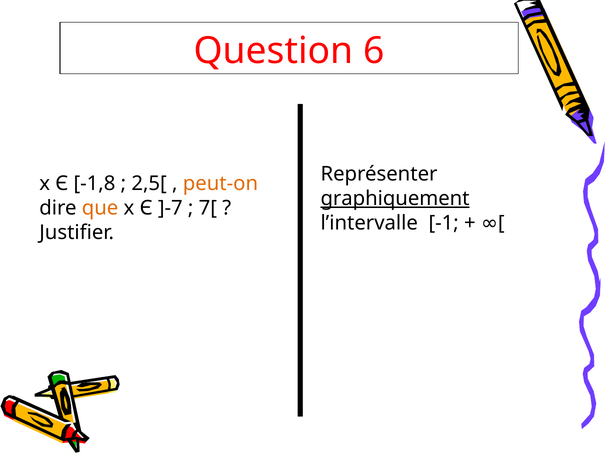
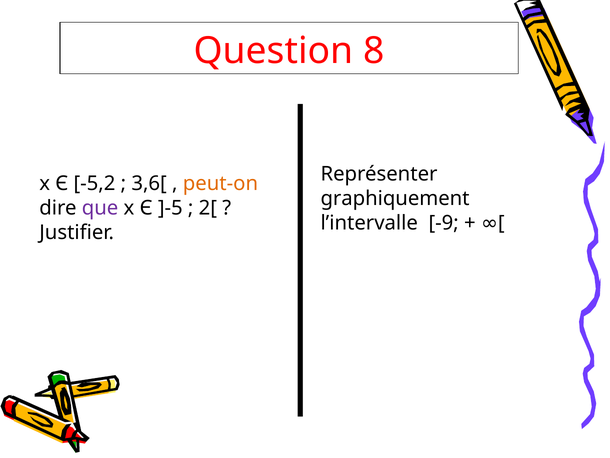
6: 6 -> 8 (374, 51)
-1,8: -1,8 -> -5,2 (94, 183)
2,5[: 2,5[ -> 3,6[ (149, 183)
graphiquement underline: present -> none (395, 198)
que colour: orange -> purple (100, 208)
]-7: ]-7 -> ]-5 (170, 208)
7[: 7[ -> 2[ (208, 208)
-1: -1 -> -9 (444, 223)
